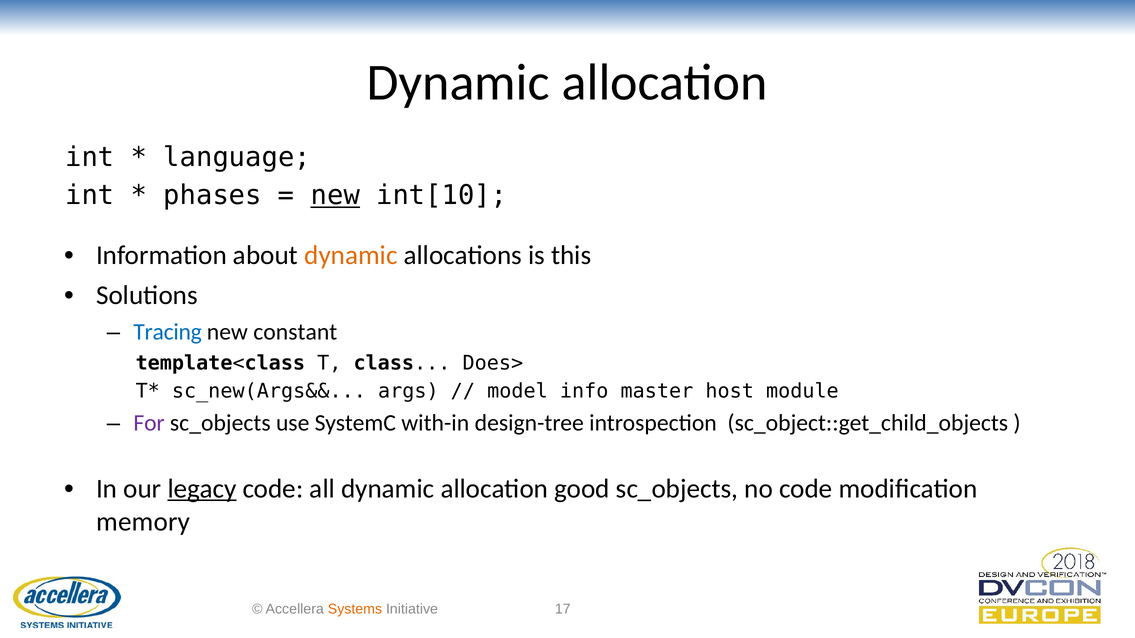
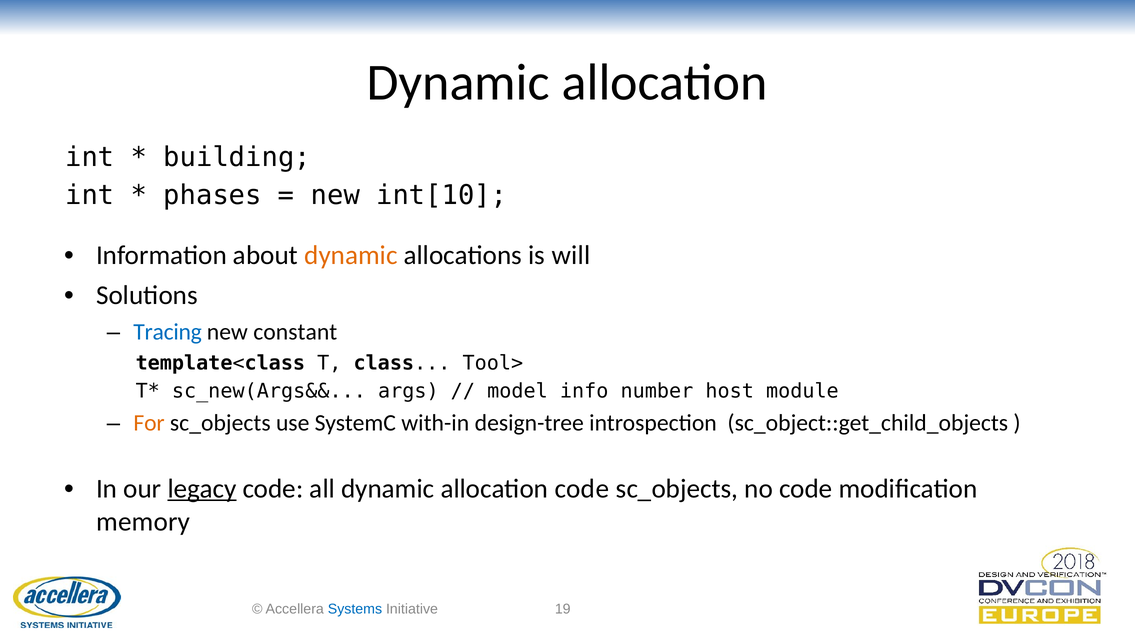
language: language -> building (237, 157)
new underline: present -> none (335, 196)
this: this -> will (571, 255)
Does>: Does> -> Tool> (493, 363)
master: master -> number (657, 391)
For colour: purple -> orange (149, 423)
allocation good: good -> code (582, 489)
Systems colour: orange -> blue (355, 610)
17: 17 -> 19 (563, 610)
